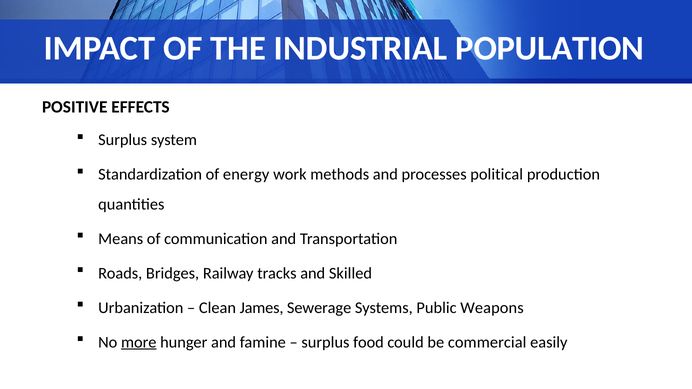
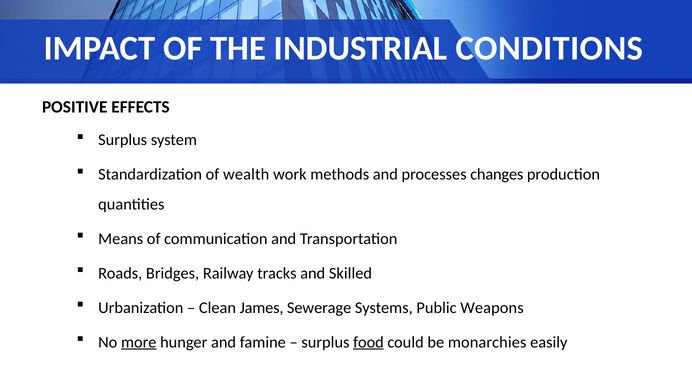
POPULATION: POPULATION -> CONDITIONS (549, 48)
energy: energy -> wealth (246, 174)
political: political -> changes (497, 174)
food underline: none -> present (368, 342)
commercial: commercial -> monarchies (487, 342)
